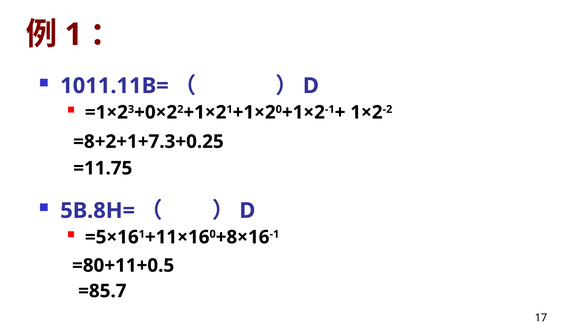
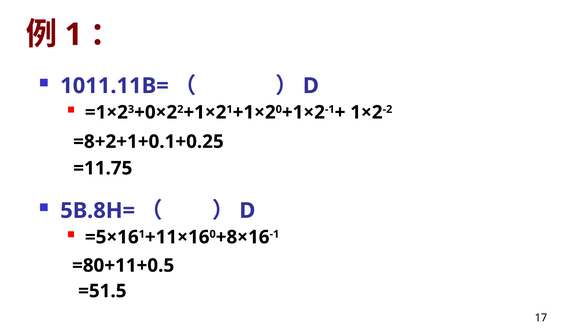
=8+2+1+7.3+0.25: =8+2+1+7.3+0.25 -> =8+2+1+0.1+0.25 (148, 142)
=85.7: =85.7 -> =51.5 (102, 291)
